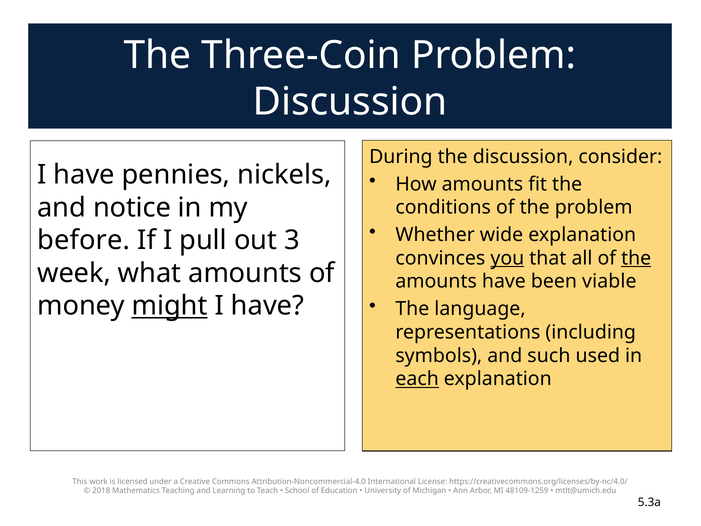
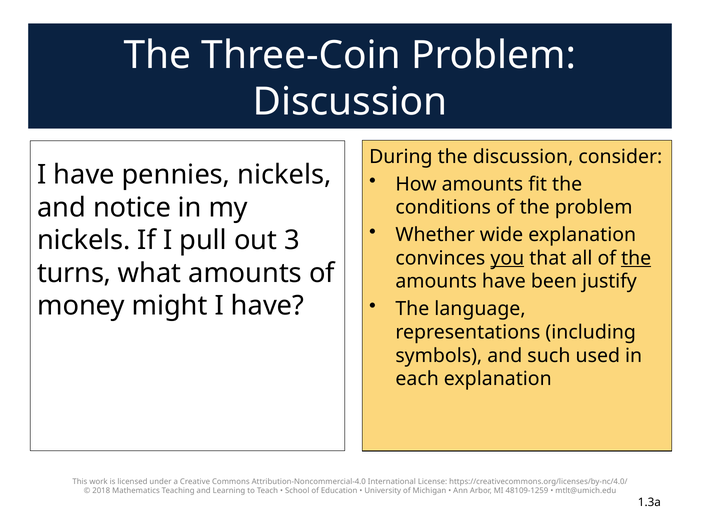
before: before -> nickels (84, 240)
week: week -> turns (74, 273)
viable: viable -> justify (609, 281)
might underline: present -> none (170, 306)
each underline: present -> none (417, 379)
5.3a: 5.3a -> 1.3a (649, 502)
